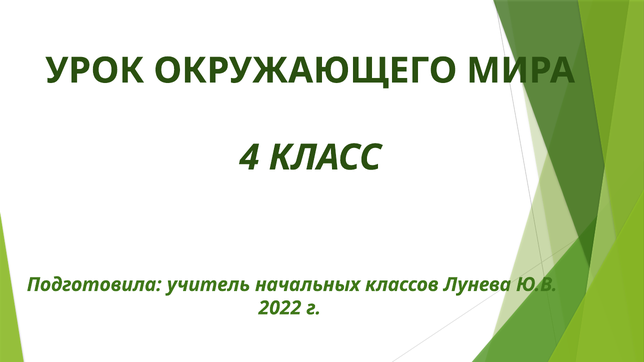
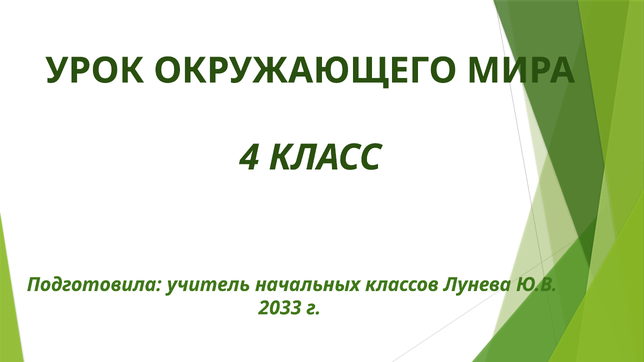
2022: 2022 -> 2033 (280, 308)
